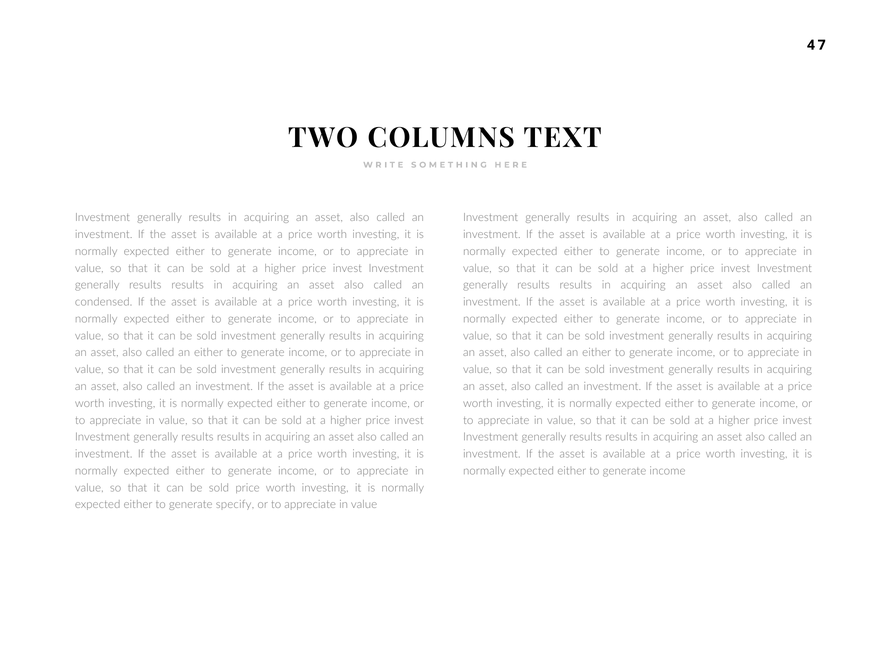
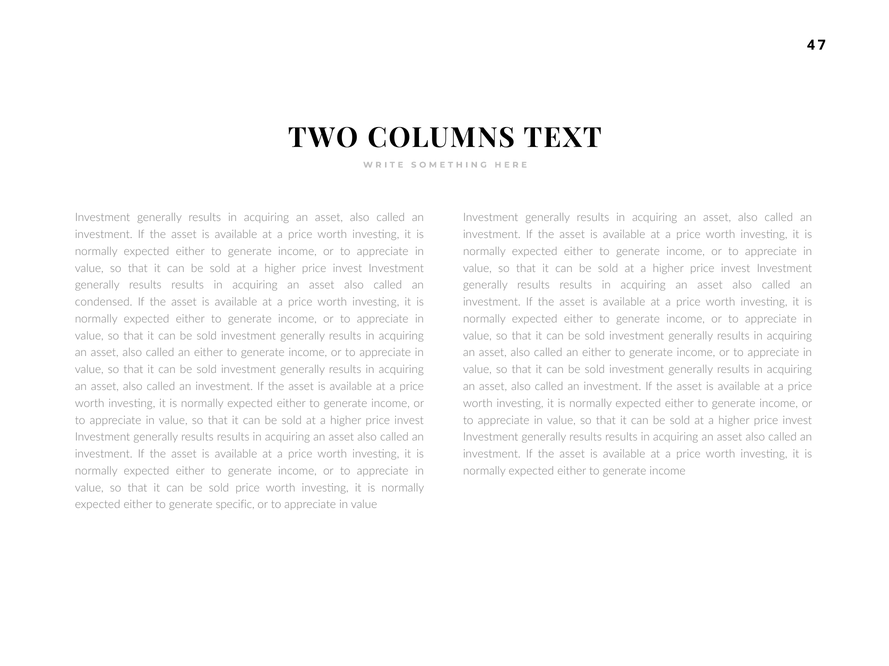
specify: specify -> specific (235, 505)
